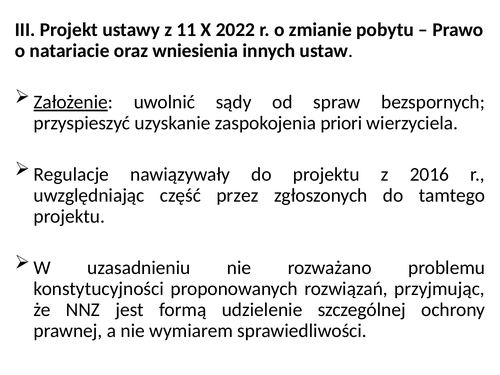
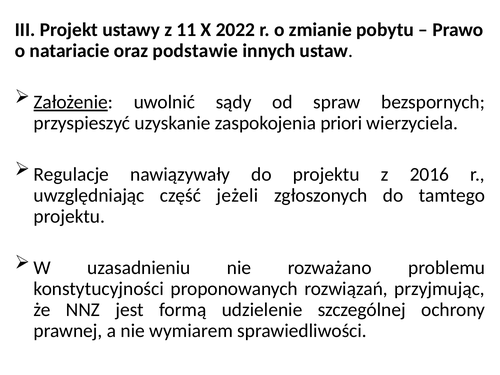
wniesienia: wniesienia -> podstawie (195, 51)
przez: przez -> jeżeli (237, 196)
